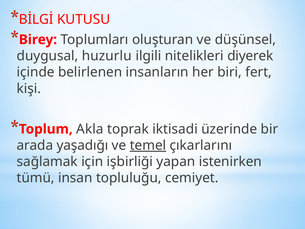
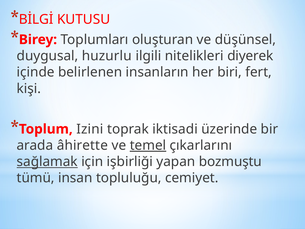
Akla: Akla -> Izini (90, 129)
yaşadığı: yaşadığı -> âhirette (82, 145)
sağlamak underline: none -> present (47, 162)
istenirken: istenirken -> bozmuştu (230, 162)
